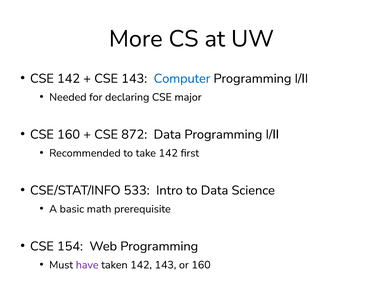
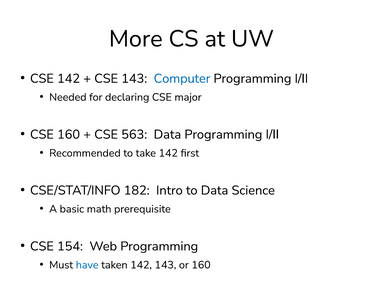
872: 872 -> 563 (134, 135)
533: 533 -> 182 (137, 190)
have colour: purple -> blue (87, 265)
